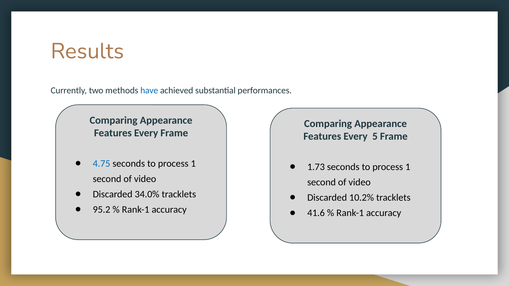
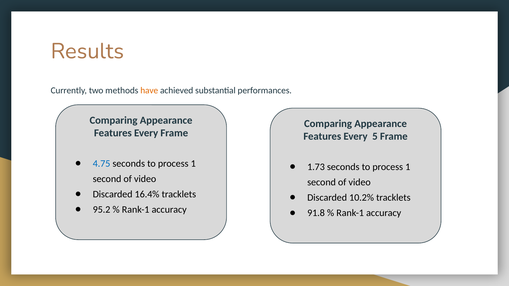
have colour: blue -> orange (149, 90)
34.0%: 34.0% -> 16.4% (147, 194)
41.6: 41.6 -> 91.8 (316, 213)
